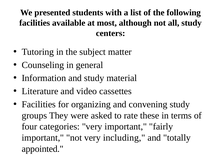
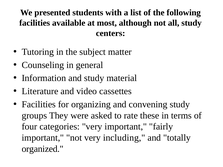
appointed: appointed -> organized (43, 149)
